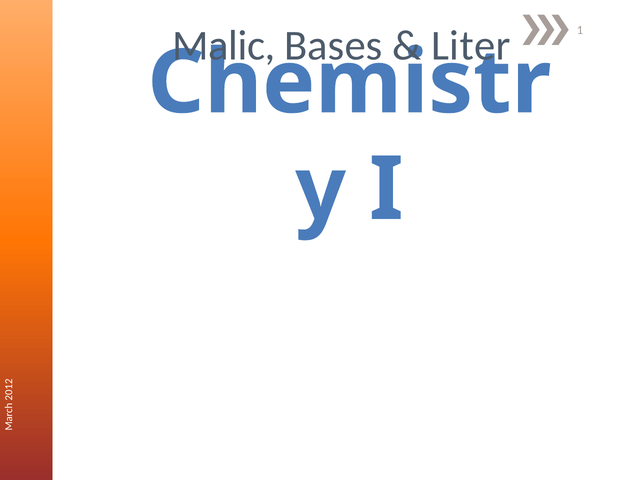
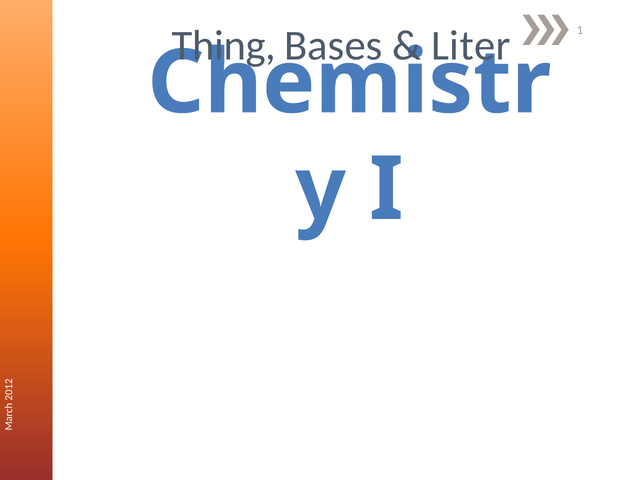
Malic: Malic -> Thing (224, 46)
